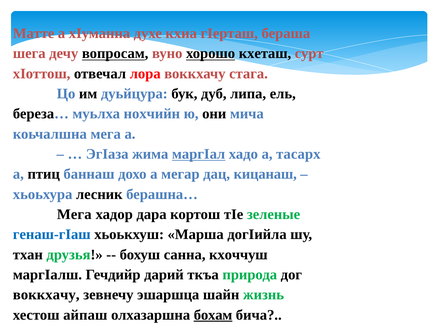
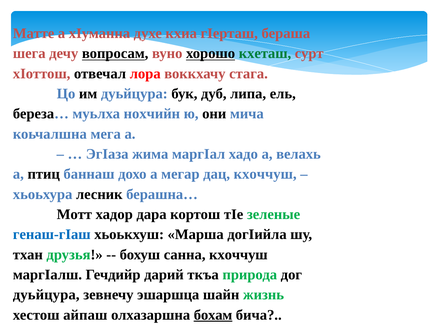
кхеташ colour: black -> green (265, 54)
маргIал underline: present -> none (199, 154)
тасарх: тасарх -> велахь (298, 154)
дац кицанаш: кицанаш -> кхоччуш (265, 174)
Мега: Мега -> Мотт (74, 215)
воккхачу: воккхачу -> дуьйцура (46, 295)
